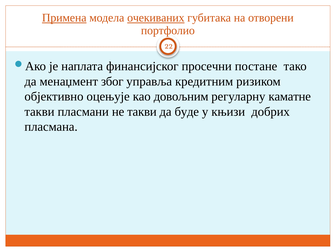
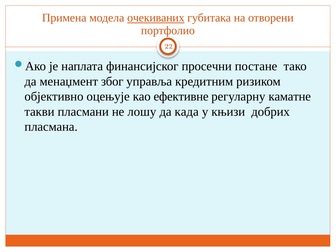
Примена underline: present -> none (64, 18)
довољним: довољним -> ефективне (181, 96)
не такви: такви -> лошу (142, 112)
буде: буде -> када (187, 112)
